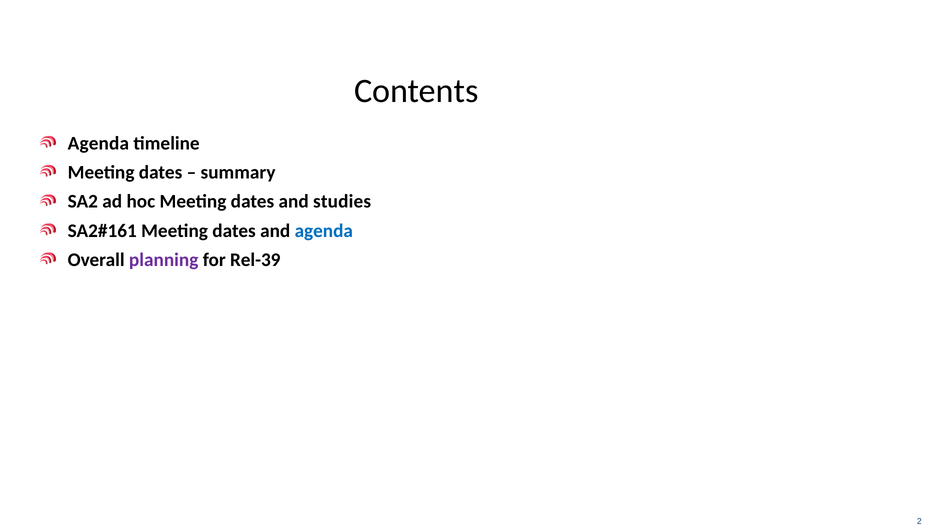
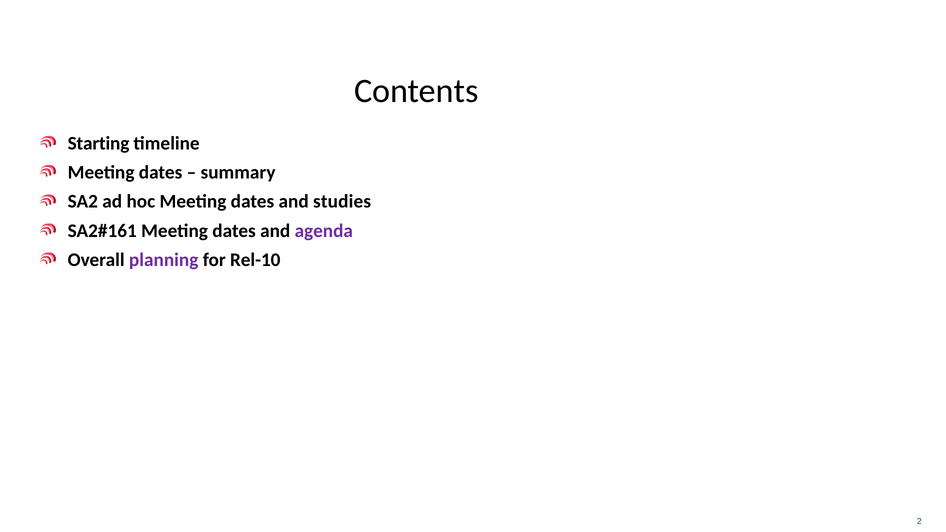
Agenda: Agenda -> Starting (99, 143)
agenda colour: blue -> purple (324, 231)
Rel-39: Rel-39 -> Rel-10 (255, 260)
